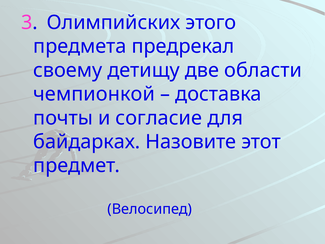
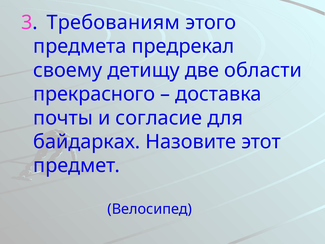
Олимпийских: Олимпийских -> Требованиям (113, 23)
чемпионкой: чемпионкой -> прекрасного (94, 94)
